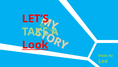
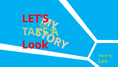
Look underline: present -> none (35, 44)
